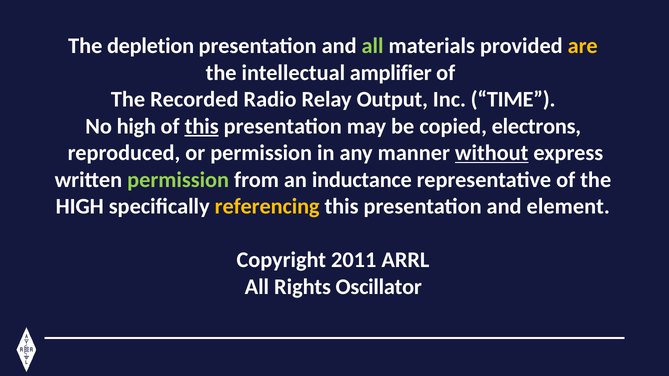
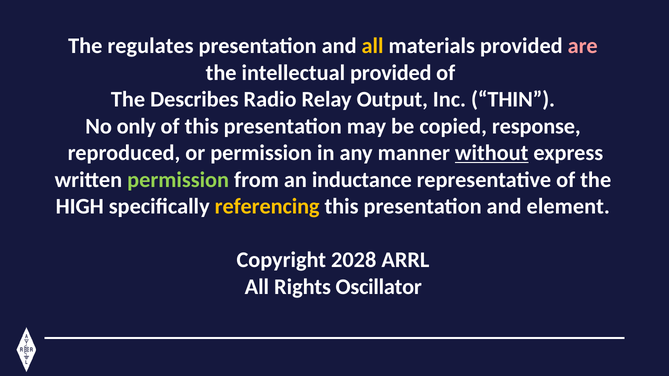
depletion: depletion -> regulates (150, 46)
all colour: light green -> yellow (373, 46)
are colour: yellow -> pink (583, 46)
intellectual amplifier: amplifier -> provided (391, 73)
Recorded: Recorded -> Describes (194, 100)
TIME: TIME -> THIN (513, 100)
No high: high -> only (136, 126)
this underline: present -> none (202, 126)
electrons: electrons -> response (536, 126)
2011: 2011 -> 2028 (354, 260)
